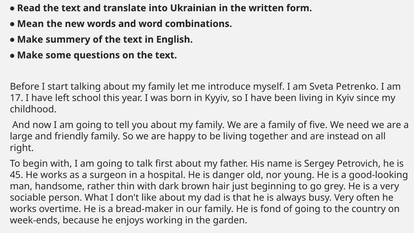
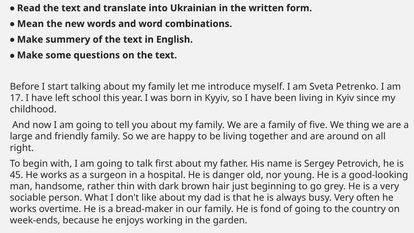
need: need -> thing (358, 125)
instead: instead -> around (343, 136)
